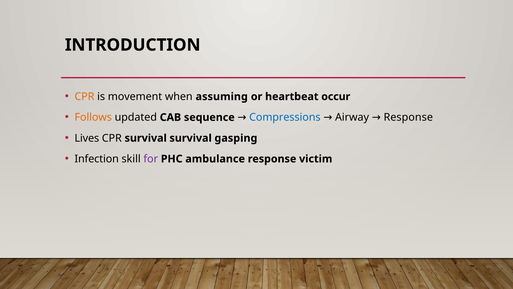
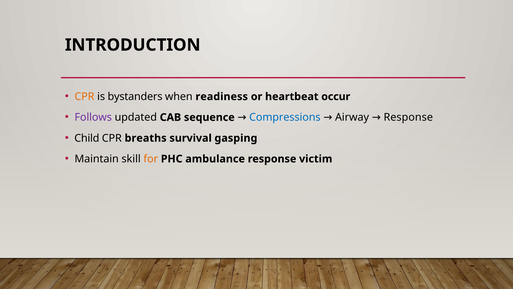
movement: movement -> bystanders (135, 96)
assuming: assuming -> readiness (222, 96)
Follows colour: orange -> purple (93, 117)
Lives: Lives -> Child (87, 138)
CPR survival: survival -> breaths (146, 138)
Infection: Infection -> Maintain (97, 159)
for colour: purple -> orange (151, 159)
